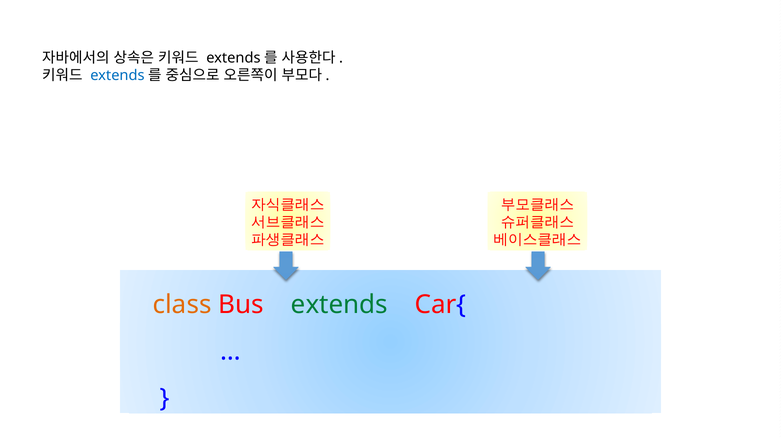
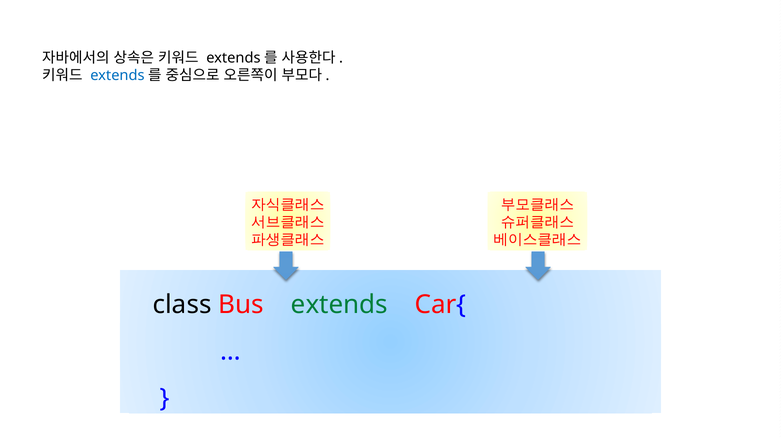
class colour: orange -> black (182, 305)
